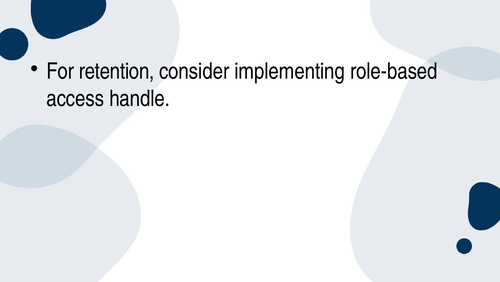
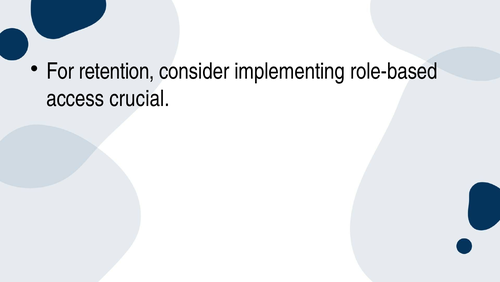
handle: handle -> crucial (140, 98)
